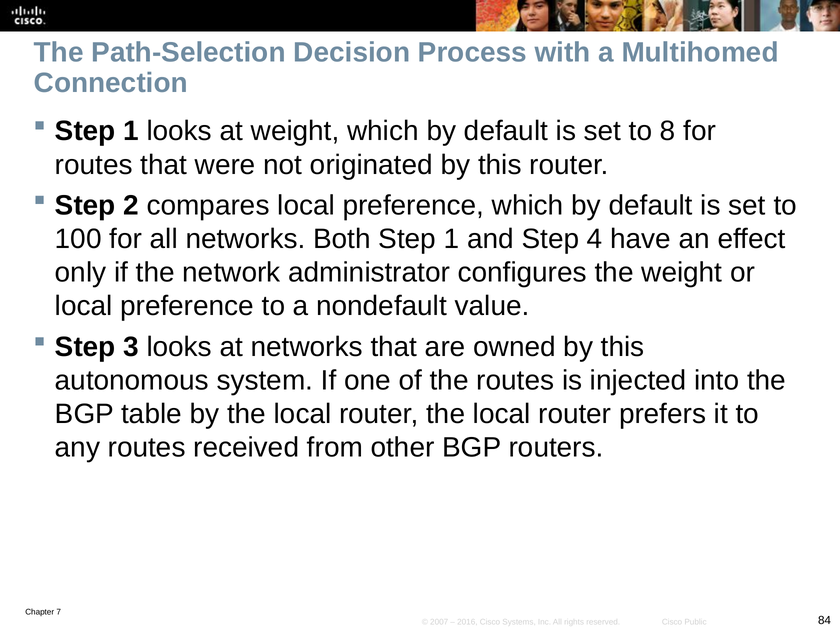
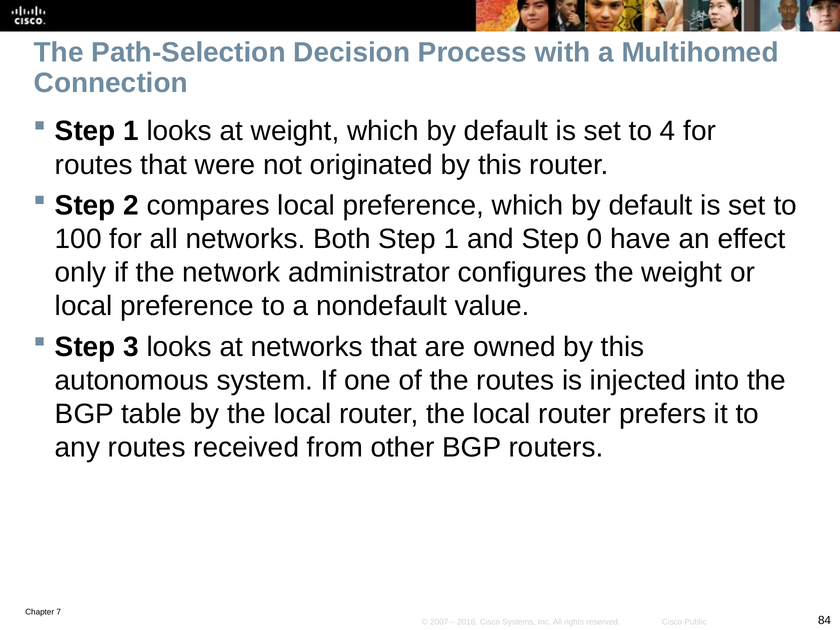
8: 8 -> 4 (668, 131)
4: 4 -> 0 (595, 239)
